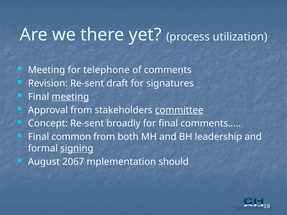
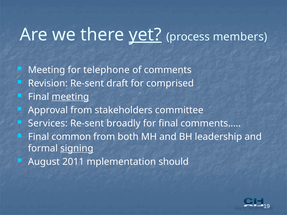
yet underline: none -> present (145, 35)
utilization: utilization -> members (240, 37)
signatures: signatures -> comprised (170, 83)
committee underline: present -> none (179, 110)
Concept: Concept -> Services (48, 124)
2067: 2067 -> 2011 (73, 162)
